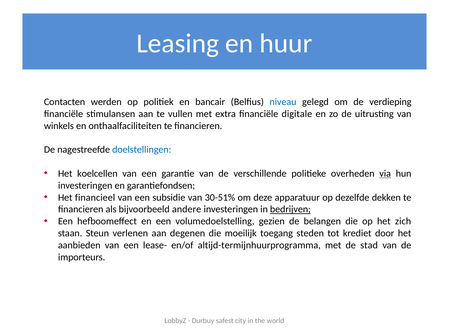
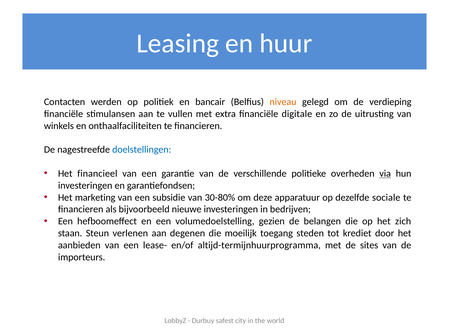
niveau colour: blue -> orange (283, 102)
koelcellen: koelcellen -> financieel (97, 174)
financieel: financieel -> marketing (95, 198)
30-51%: 30-51% -> 30-80% (220, 198)
dekken: dekken -> sociale (386, 198)
andere: andere -> nieuwe (187, 210)
bedrijven underline: present -> none (290, 210)
stad: stad -> sites (369, 246)
